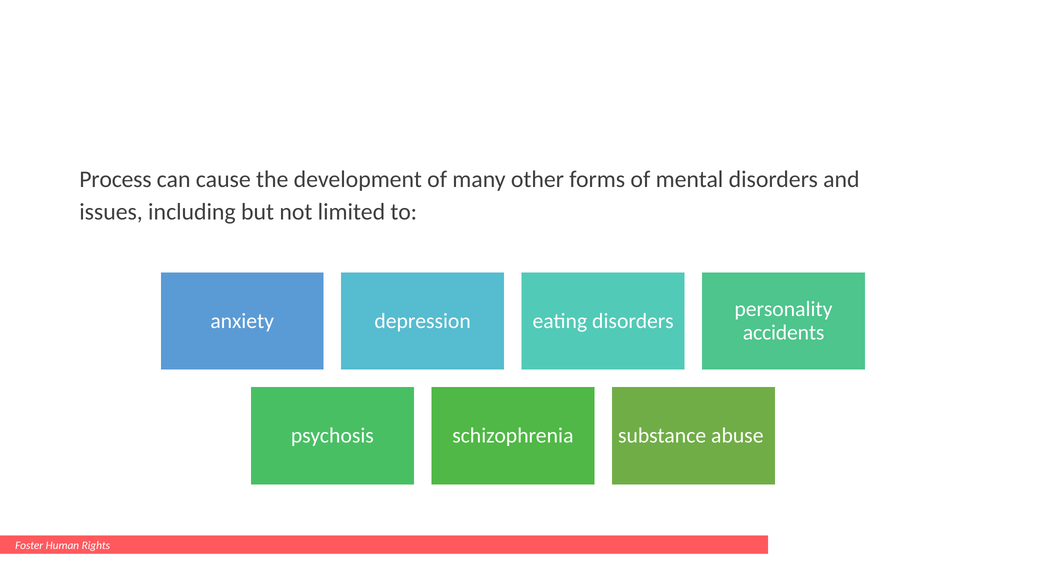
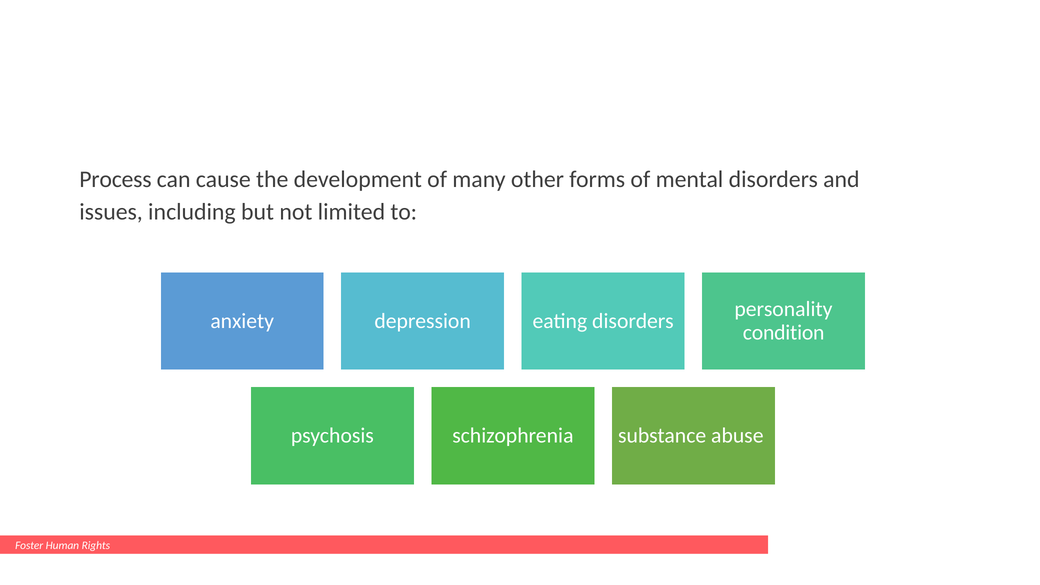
accidents: accidents -> condition (784, 333)
